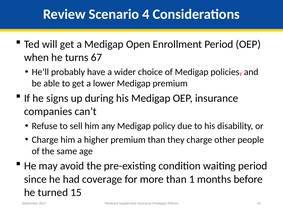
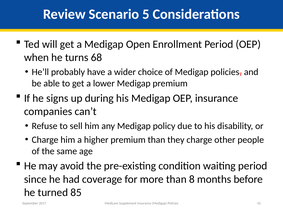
4: 4 -> 5 (146, 14)
67: 67 -> 68 (96, 57)
1: 1 -> 8 (192, 179)
15: 15 -> 85 (76, 192)
